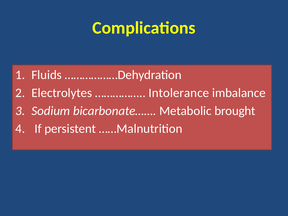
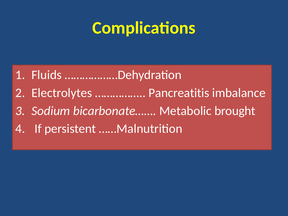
Intolerance: Intolerance -> Pancreatitis (179, 93)
